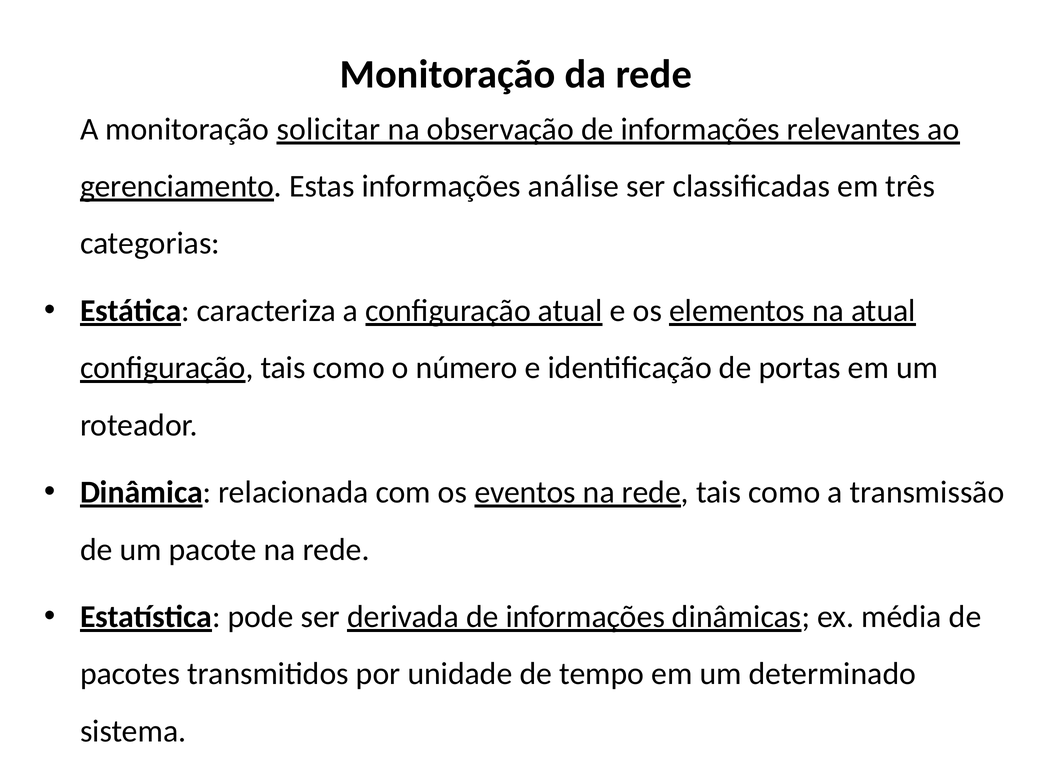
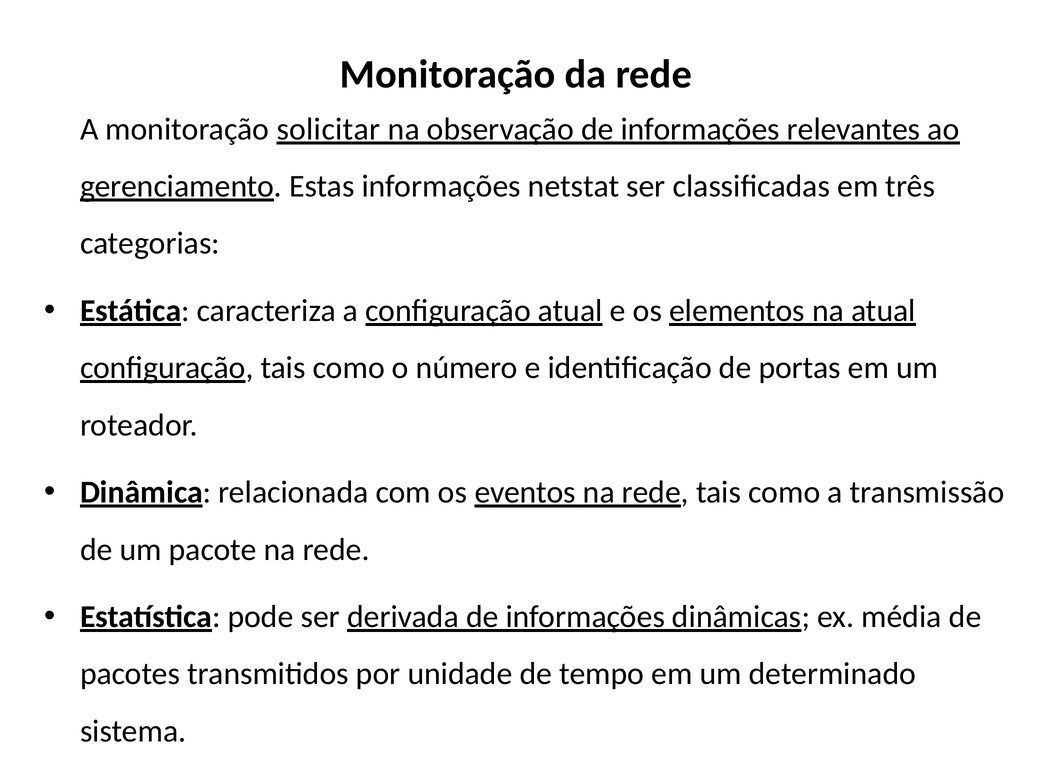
análise: análise -> netstat (574, 187)
